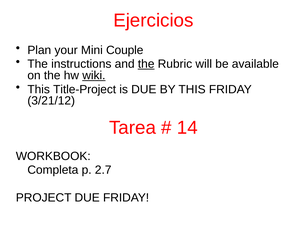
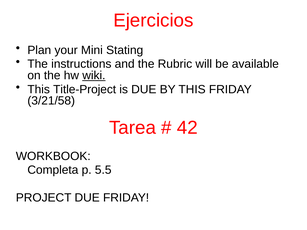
Couple: Couple -> Stating (125, 50)
the underline: present -> none (146, 64)
3/21/12: 3/21/12 -> 3/21/58 (51, 101)
14: 14 -> 42 (187, 128)
2.7: 2.7 -> 5.5 (103, 170)
